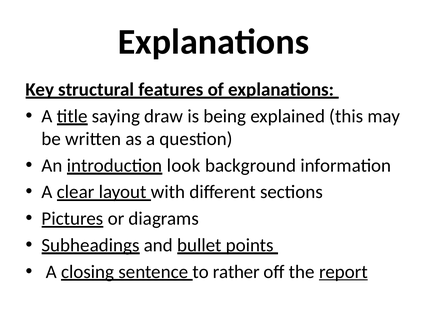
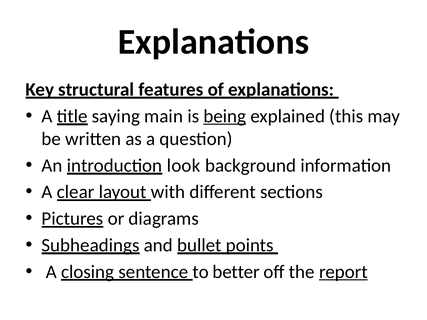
draw: draw -> main (164, 116)
being underline: none -> present (225, 116)
rather: rather -> better (236, 272)
